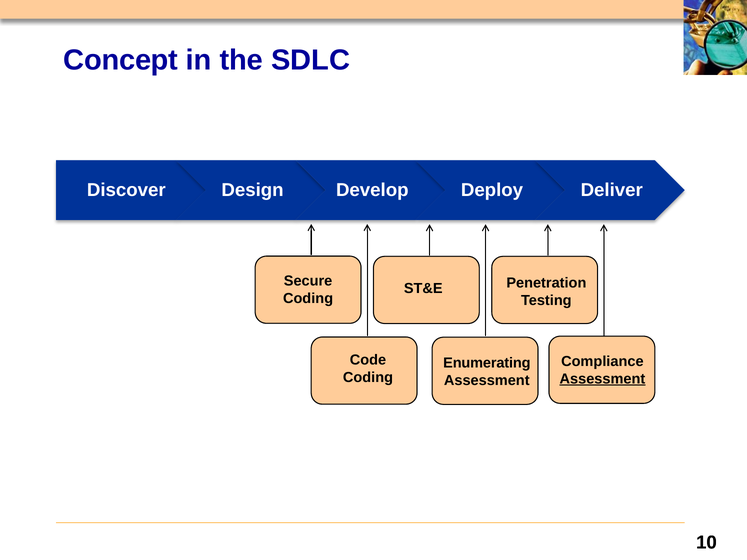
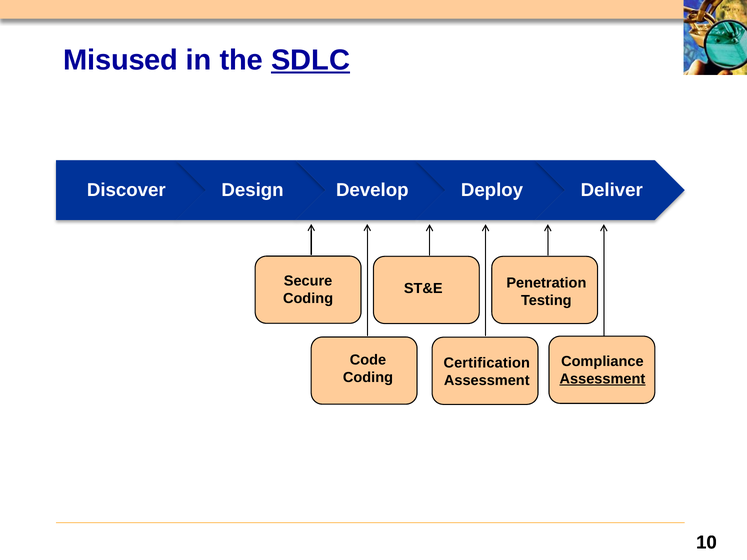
Concept: Concept -> Misused (121, 60)
SDLC underline: none -> present (311, 60)
Enumerating: Enumerating -> Certification (487, 363)
